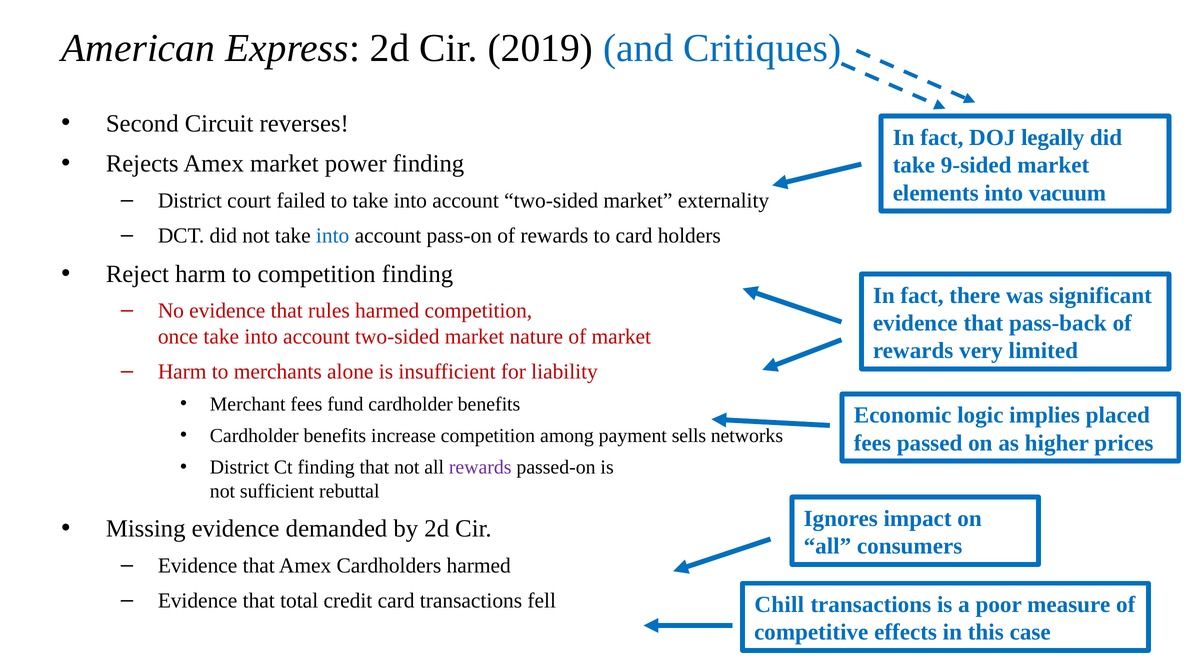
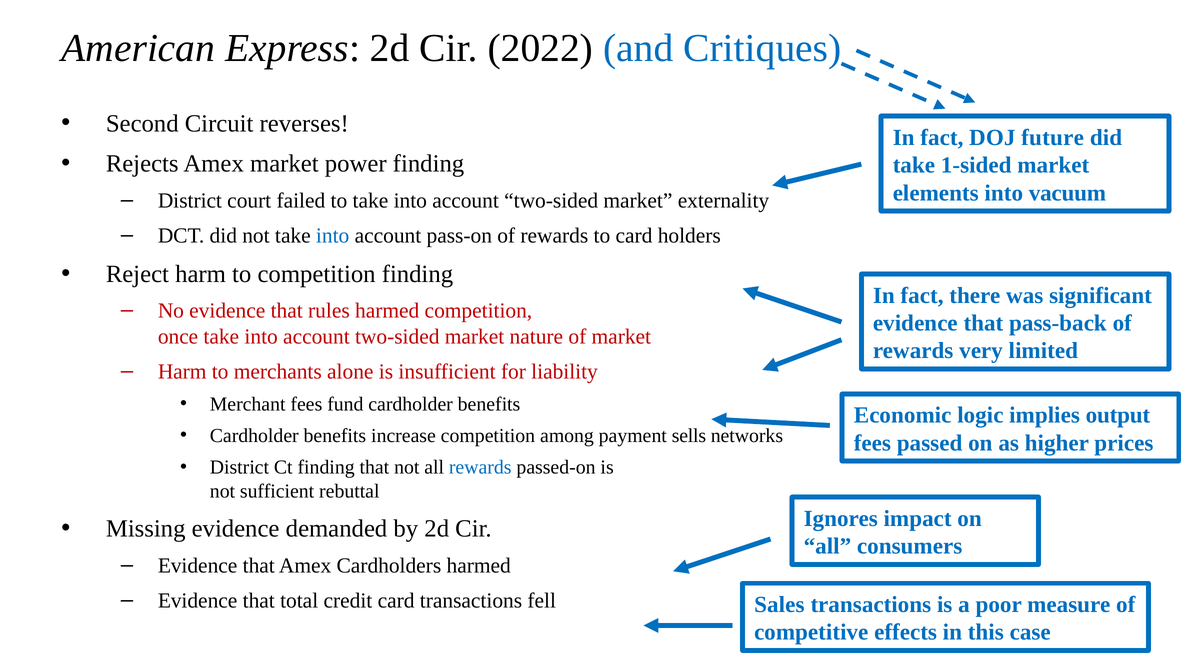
2019: 2019 -> 2022 (540, 48)
legally: legally -> future (1053, 138)
9-sided: 9-sided -> 1-sided (976, 165)
placed: placed -> output (1118, 415)
rewards colour: purple -> blue (480, 468)
Chill: Chill -> Sales (779, 605)
